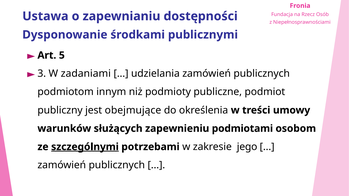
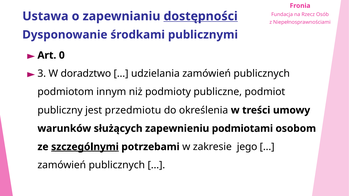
dostępności underline: none -> present (201, 16)
5: 5 -> 0 (62, 55)
zadaniami: zadaniami -> doradztwo (86, 74)
obejmujące: obejmujące -> przedmiotu (133, 110)
